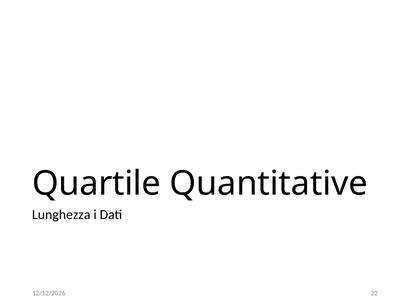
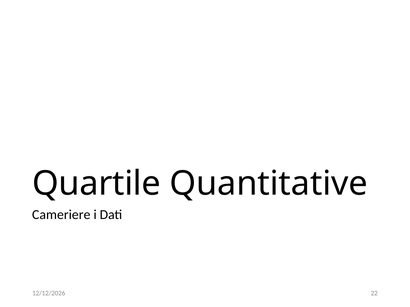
Lunghezza: Lunghezza -> Cameriere (61, 215)
